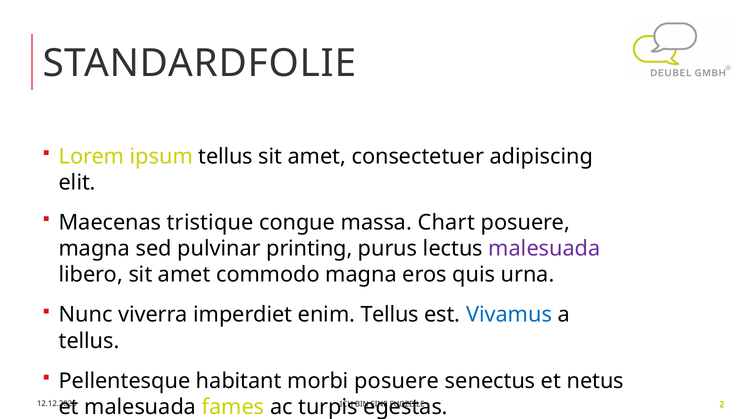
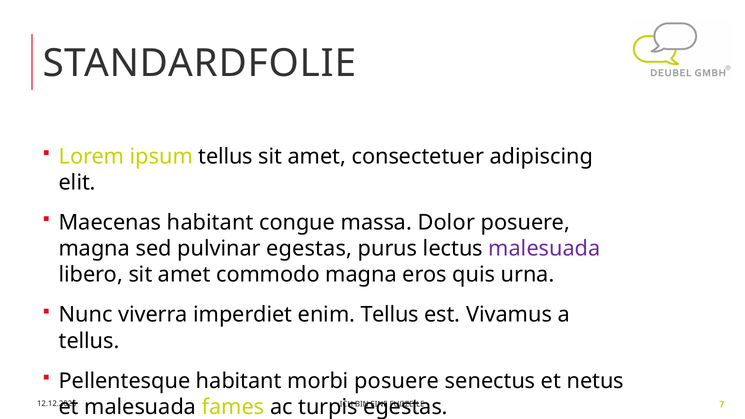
Maecenas tristique: tristique -> habitant (210, 223)
Chart: Chart -> Dolor (446, 223)
pulvinar printing: printing -> egestas (309, 249)
Vivamus colour: blue -> black (509, 315)
2: 2 -> 7 (722, 404)
